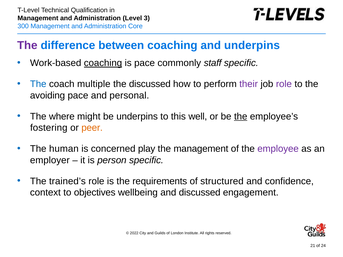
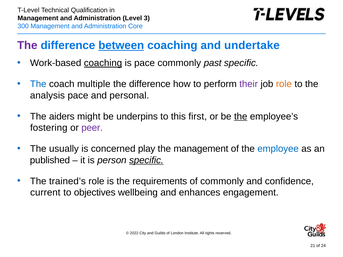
between underline: none -> present (121, 45)
and underpins: underpins -> undertake (252, 45)
staff: staff -> past (213, 63)
discussed: discussed -> difference (150, 84)
role colour: purple -> orange (284, 84)
avoiding: avoiding -> analysis (47, 96)
where: where -> aiders (62, 116)
well: well -> first (198, 116)
peer colour: orange -> purple (92, 128)
human: human -> usually (64, 149)
employee colour: purple -> blue (278, 149)
employer: employer -> published (50, 160)
specific underline: none -> present (146, 160)
of structured: structured -> commonly (222, 181)
context: context -> current (45, 193)
and discussed: discussed -> enhances (200, 193)
